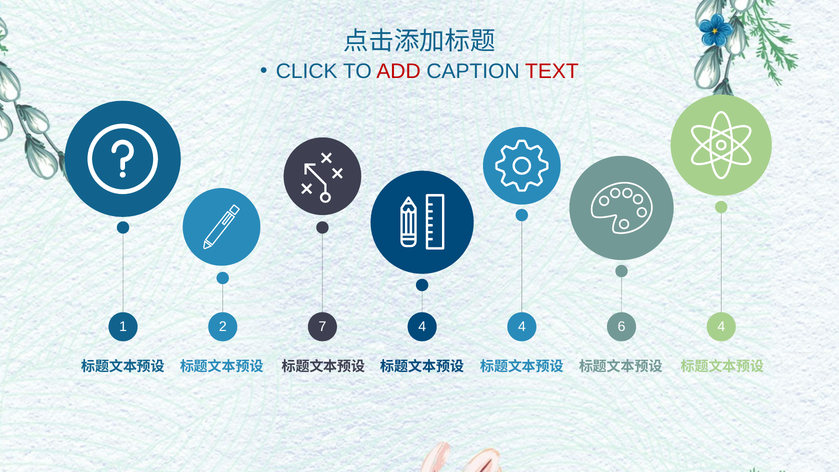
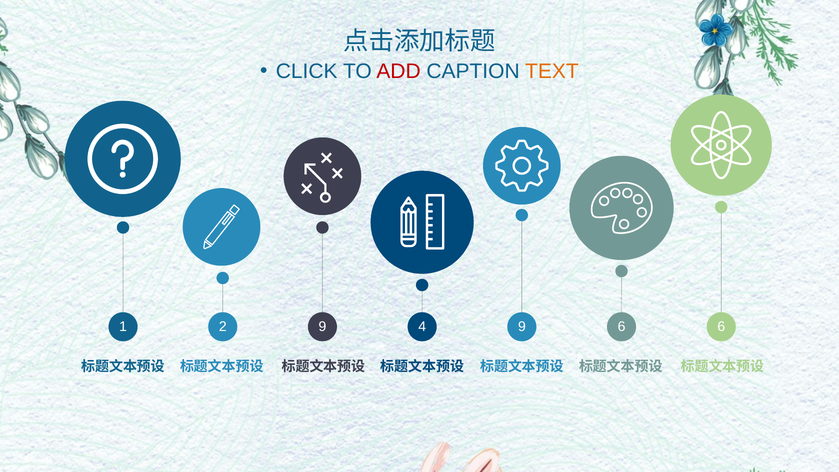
TEXT colour: red -> orange (552, 71)
2 7: 7 -> 9 (322, 326)
4 4: 4 -> 9 (522, 326)
6 4: 4 -> 6 (721, 326)
